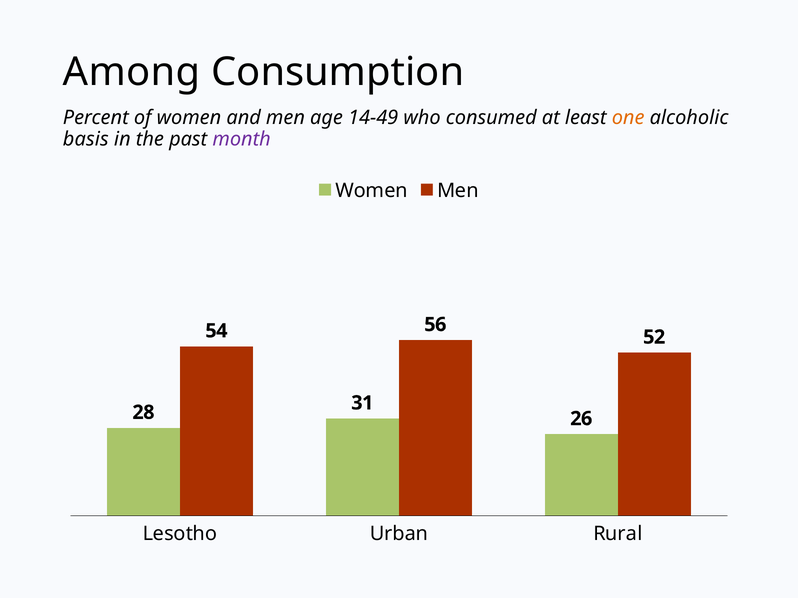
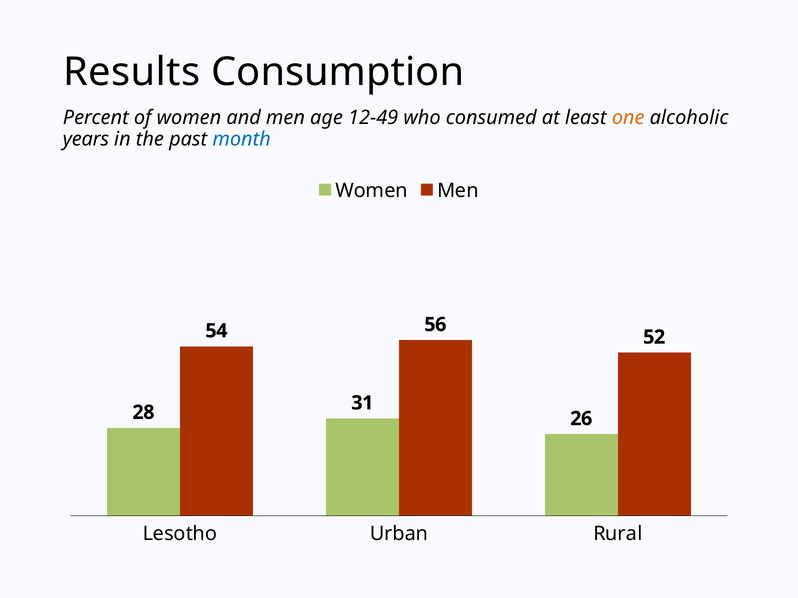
Among: Among -> Results (132, 72)
14-49: 14-49 -> 12-49 (373, 118)
basis: basis -> years (86, 139)
month colour: purple -> blue (242, 139)
